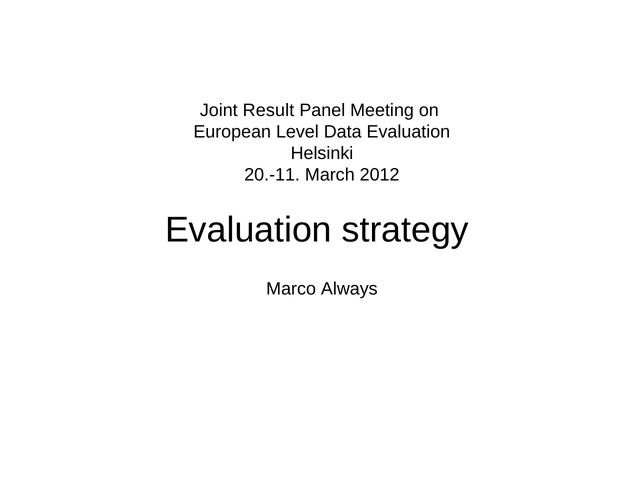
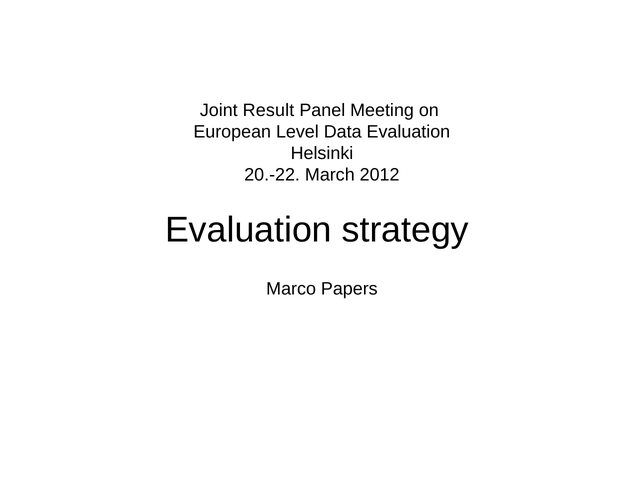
20.-11: 20.-11 -> 20.-22 (272, 175)
Always: Always -> Papers (349, 289)
